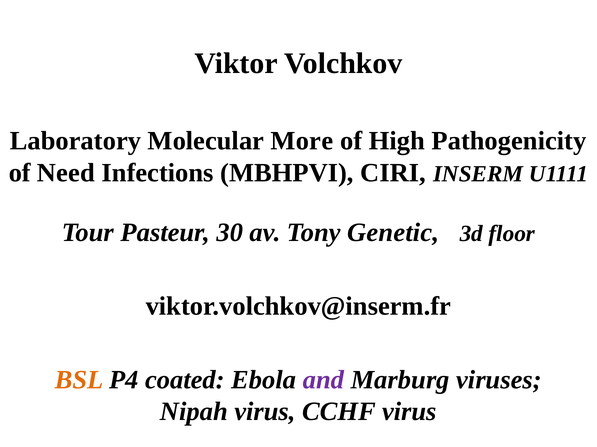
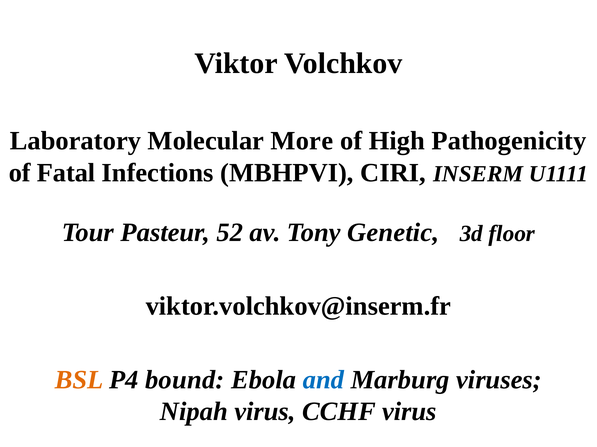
Need: Need -> Fatal (66, 173)
30: 30 -> 52 (230, 233)
coated: coated -> bound (185, 380)
and colour: purple -> blue (323, 380)
